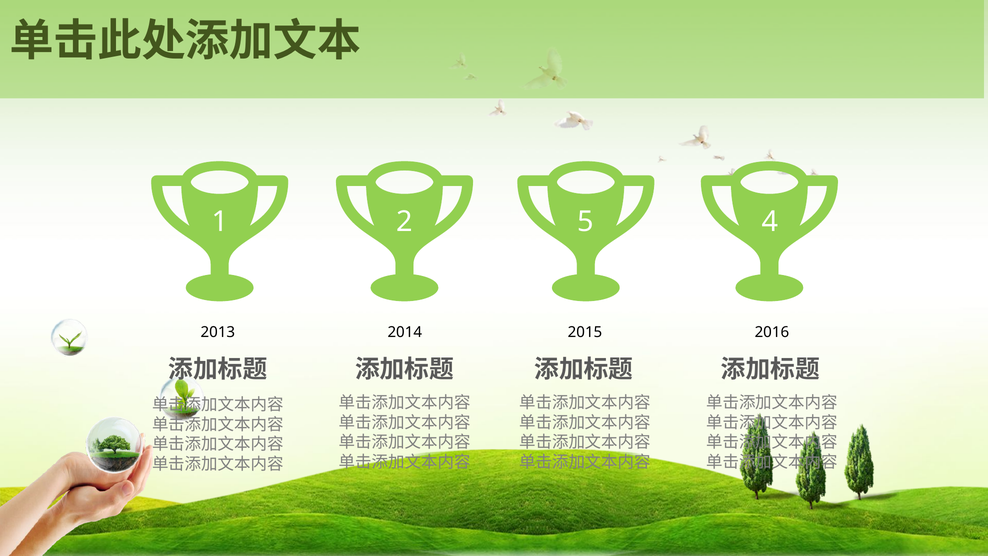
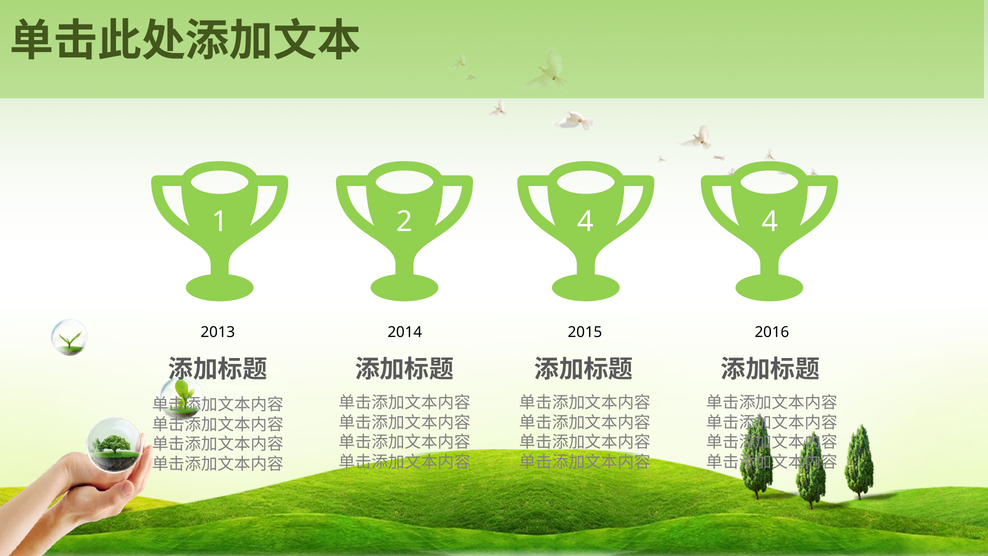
2 5: 5 -> 4 (585, 222)
